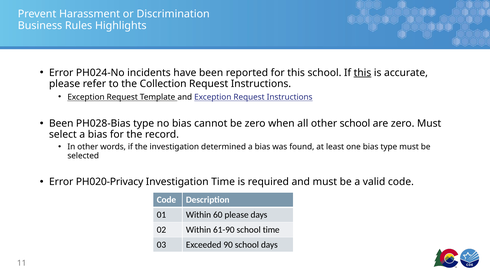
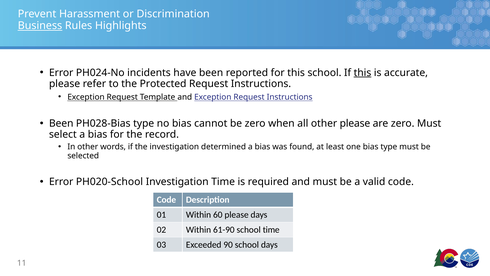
Business underline: none -> present (40, 26)
Collection: Collection -> Protected (163, 84)
other school: school -> please (355, 123)
PH020-Privacy: PH020-Privacy -> PH020-School (110, 182)
